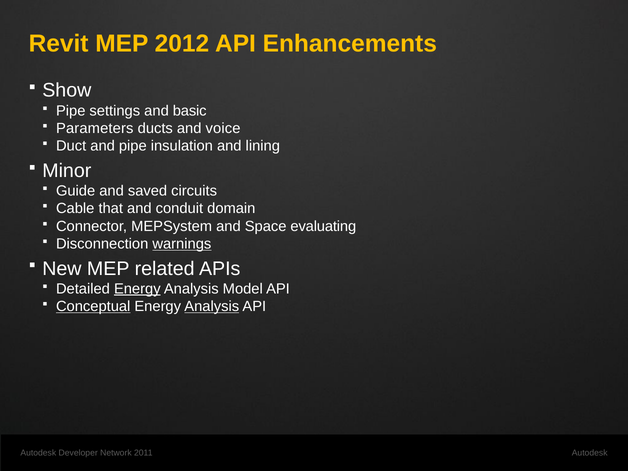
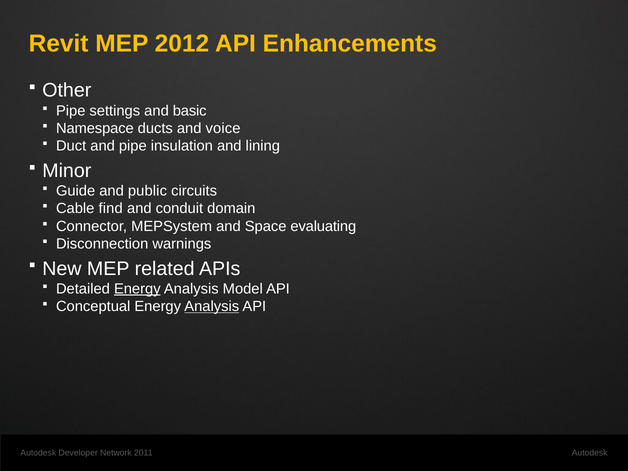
Show: Show -> Other (67, 90)
Parameters: Parameters -> Namespace (95, 128)
saved: saved -> public (147, 191)
that: that -> find (111, 209)
warnings underline: present -> none (182, 244)
Conceptual underline: present -> none (93, 306)
